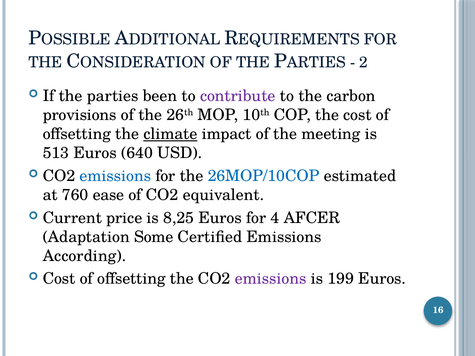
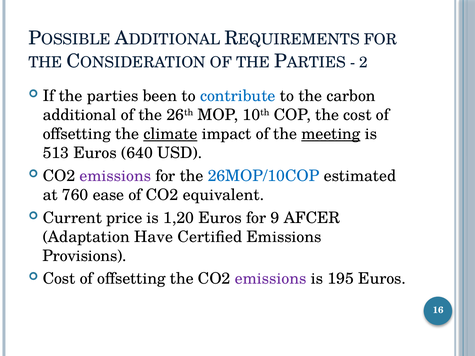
contribute colour: purple -> blue (238, 96)
provisions: provisions -> additional (80, 115)
meeting underline: none -> present (331, 134)
emissions colour: blue -> purple (115, 176)
8,25: 8,25 -> 1,20 (179, 218)
4: 4 -> 9 (275, 218)
Some: Some -> Have (154, 237)
According: According -> Provisions (85, 256)
199: 199 -> 195 (341, 279)
